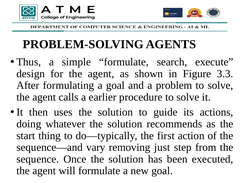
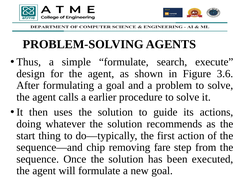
3.3: 3.3 -> 3.6 (225, 74)
vary: vary -> chip (96, 147)
just: just -> fare (162, 147)
